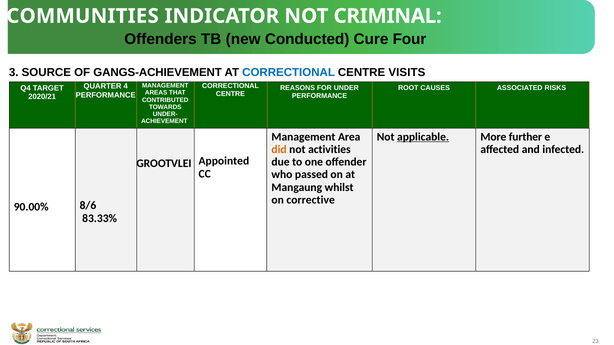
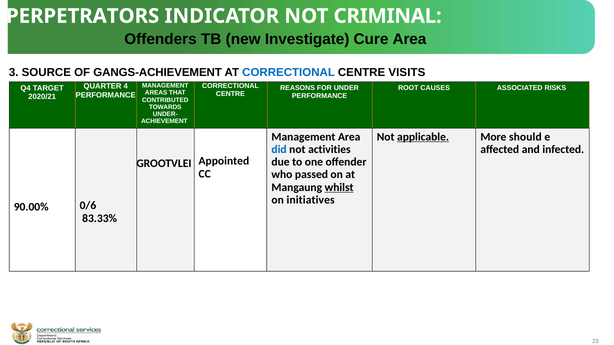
COMMUNITIES: COMMUNITIES -> PERPETRATORS (83, 16)
Conducted: Conducted -> Investigate (307, 39)
Cure Four: Four -> Area (409, 39)
further: further -> should (525, 137)
did colour: orange -> blue (279, 150)
whilst underline: none -> present (339, 187)
corrective: corrective -> initiatives (311, 200)
8/6: 8/6 -> 0/6 (88, 206)
